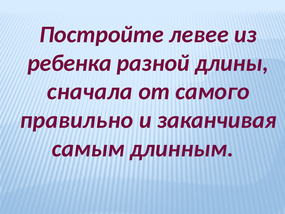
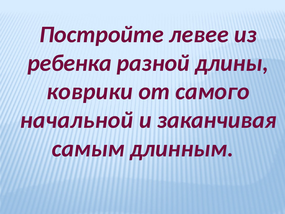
сначала: сначала -> коврики (90, 91)
правильно: правильно -> начальной (77, 120)
